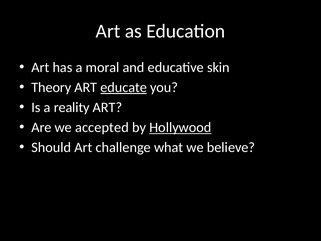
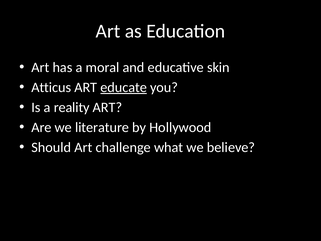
Theory: Theory -> Atticus (51, 87)
accepted: accepted -> literature (102, 127)
Hollywood underline: present -> none (180, 127)
